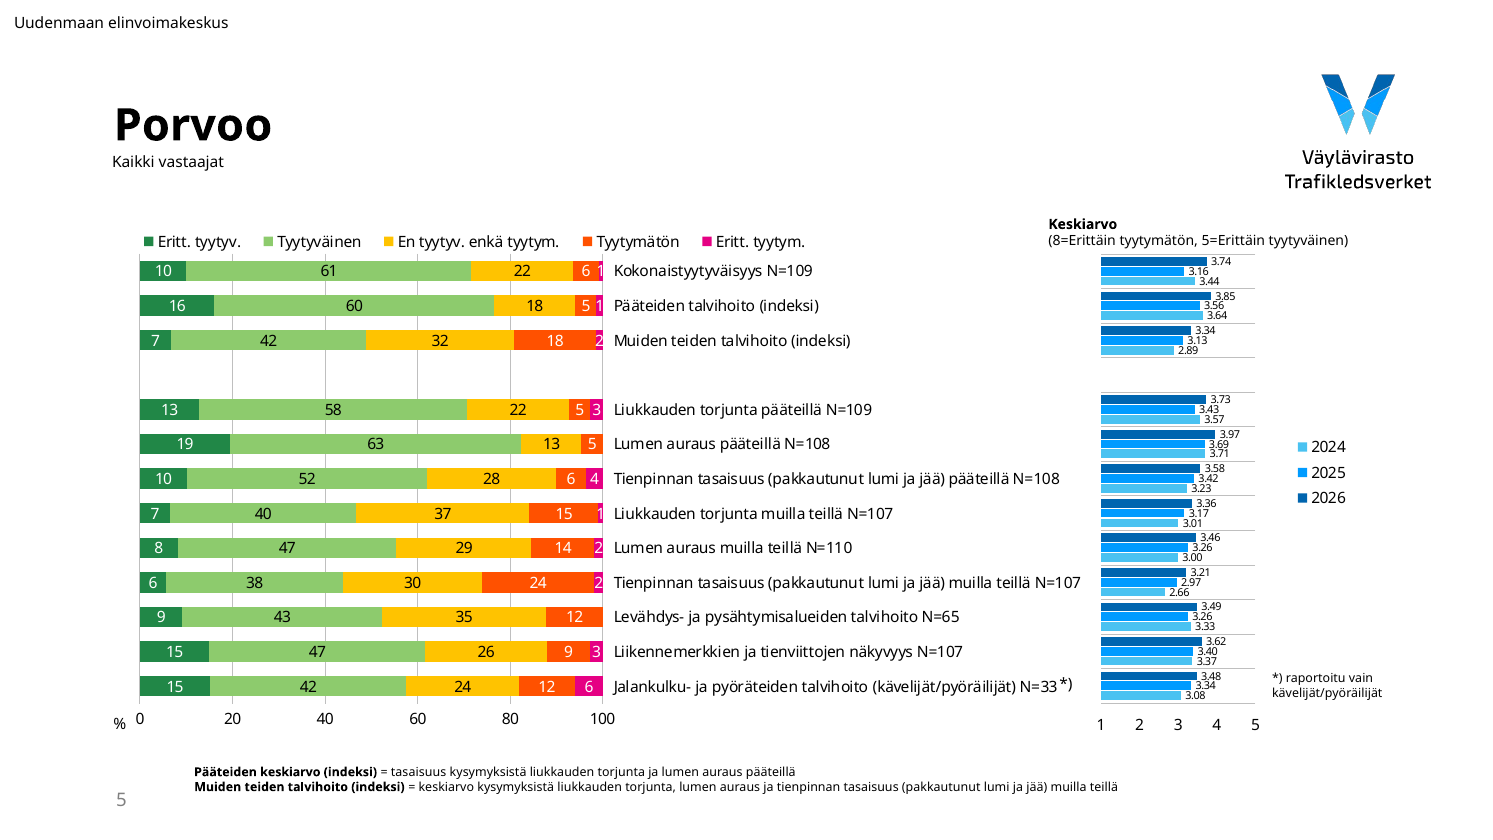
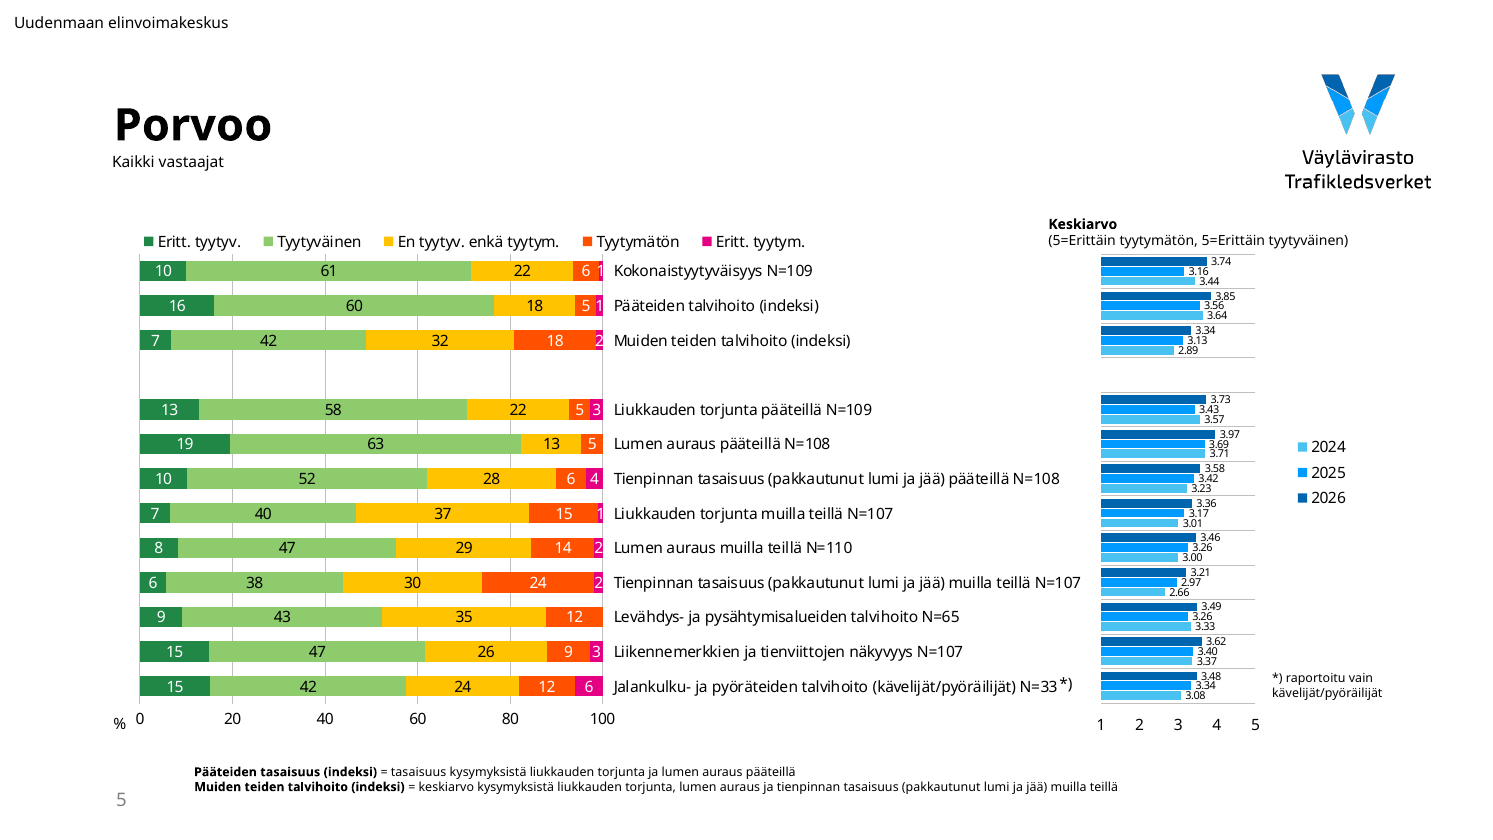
8=Erittäin: 8=Erittäin -> 5=Erittäin (1082, 241)
Pääteiden keskiarvo: keskiarvo -> tasaisuus (290, 772)
